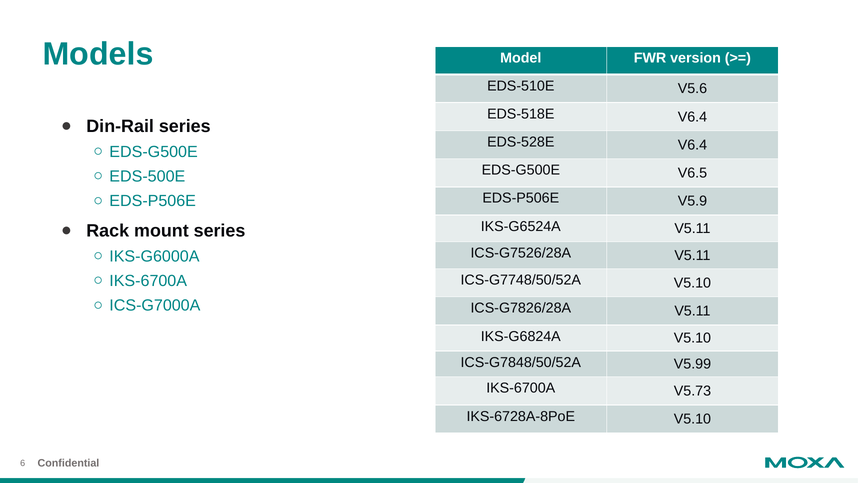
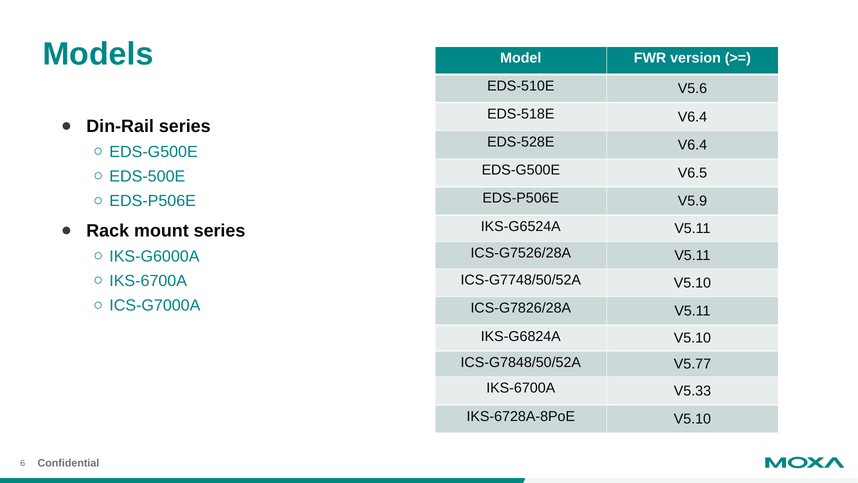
V5.99: V5.99 -> V5.77 (692, 364)
V5.73: V5.73 -> V5.33 (692, 391)
